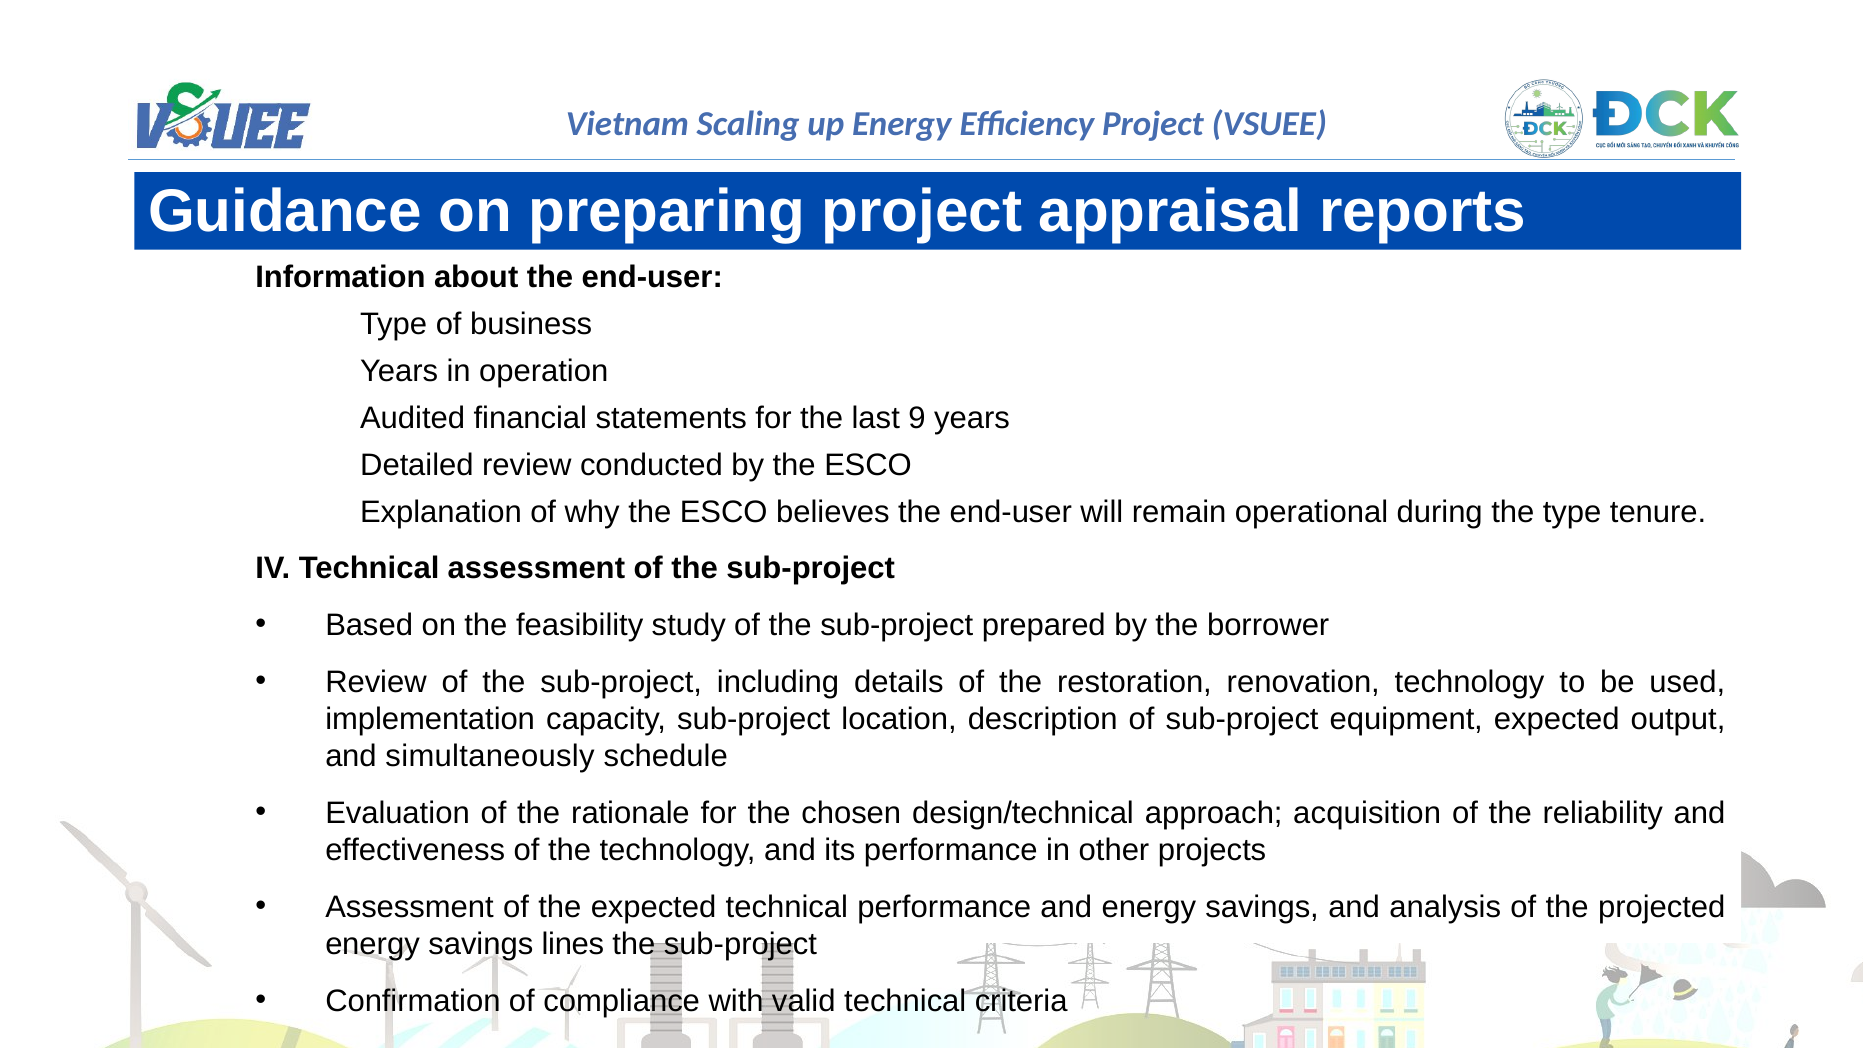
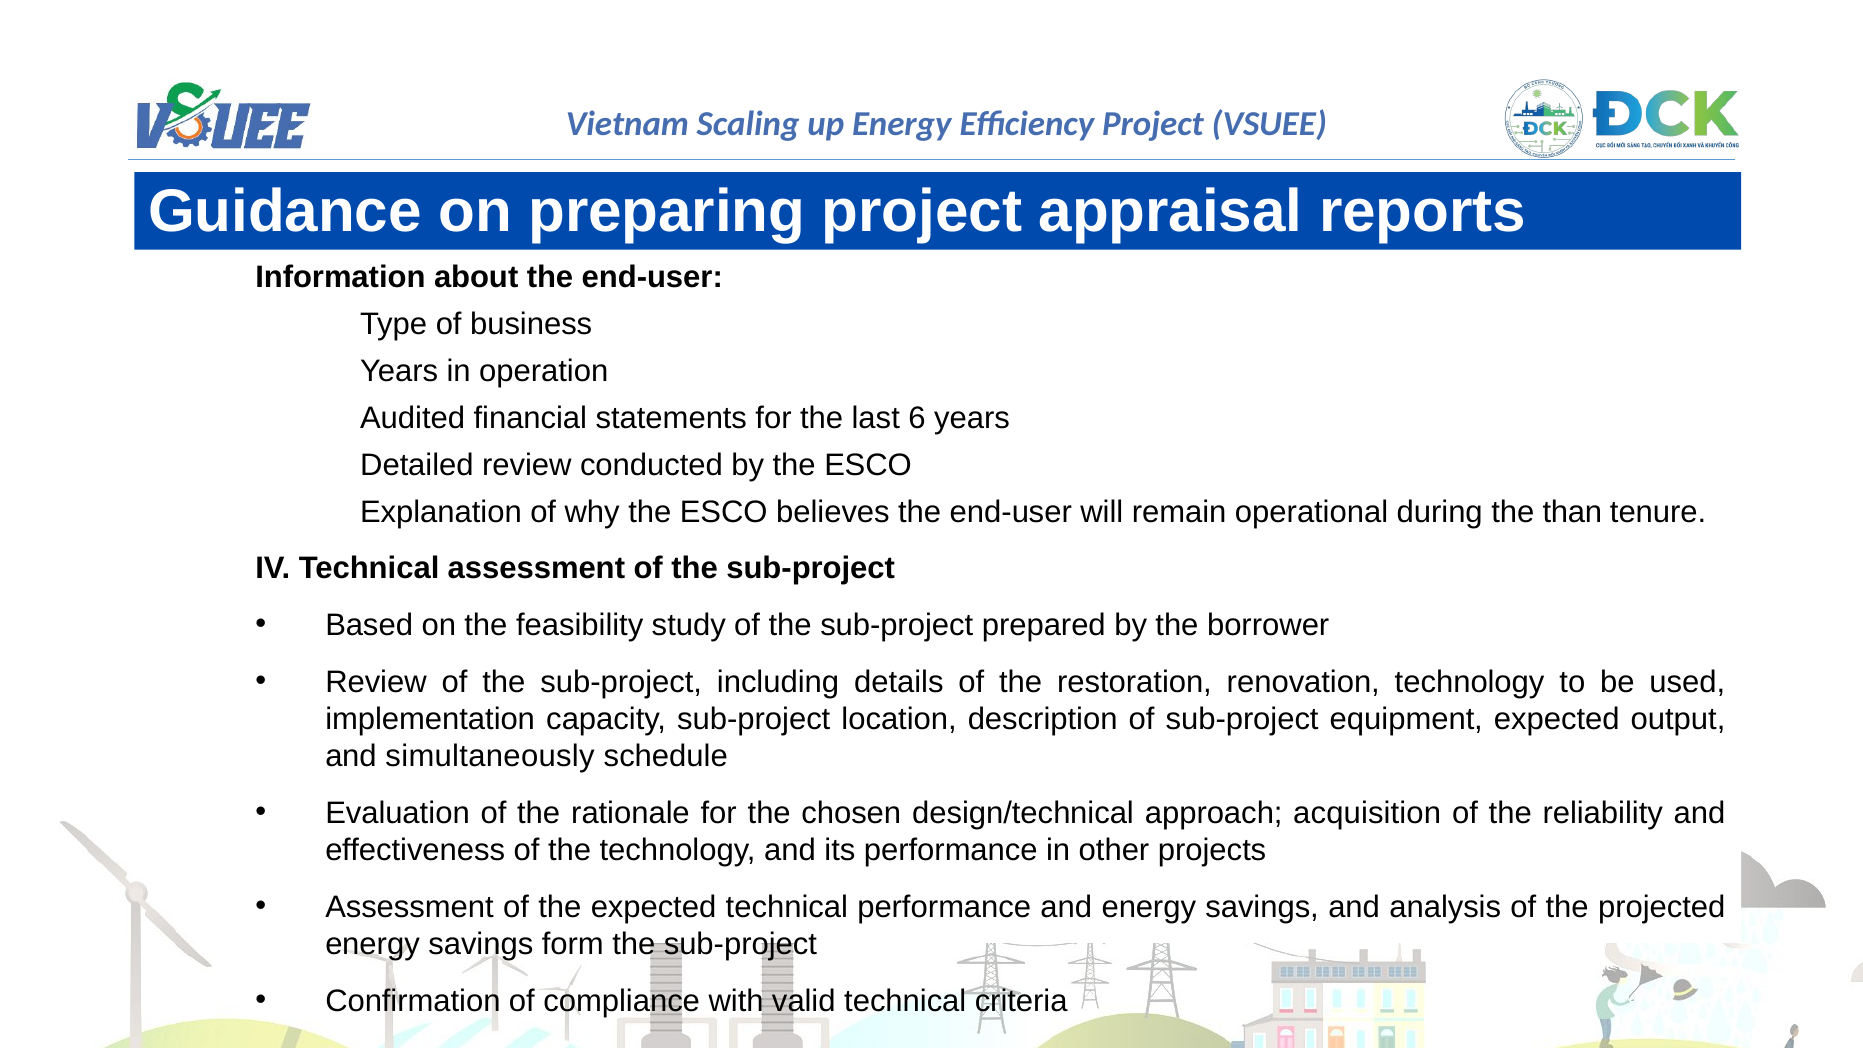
9: 9 -> 6 (917, 418)
the type: type -> than (1572, 512)
lines: lines -> form (573, 944)
